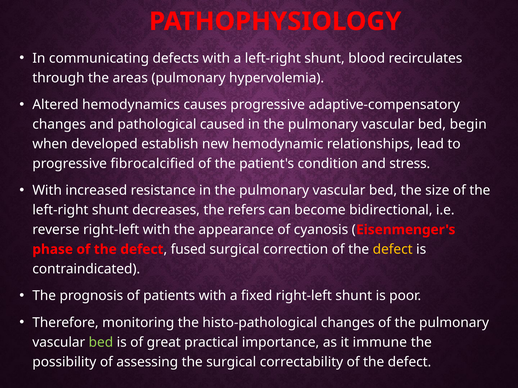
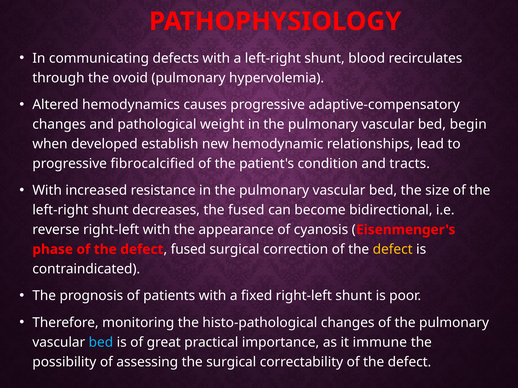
areas: areas -> ovoid (130, 78)
caused: caused -> weight (222, 125)
stress: stress -> tracts (410, 164)
the refers: refers -> fused (246, 210)
bed colour: light green -> light blue (101, 343)
